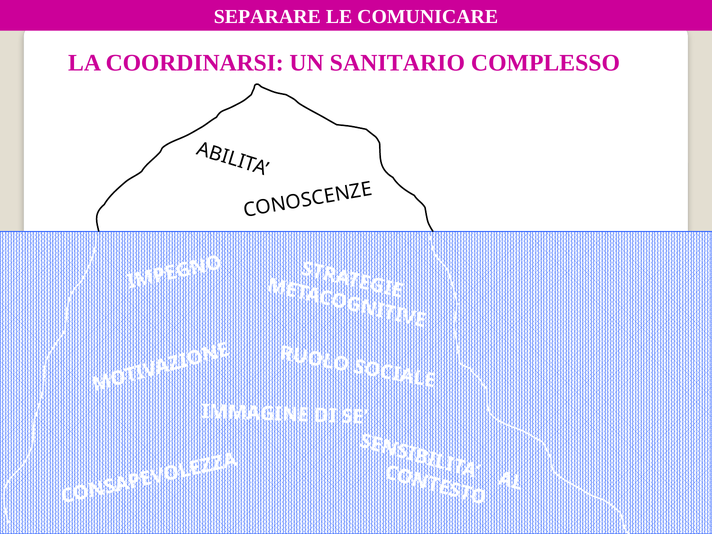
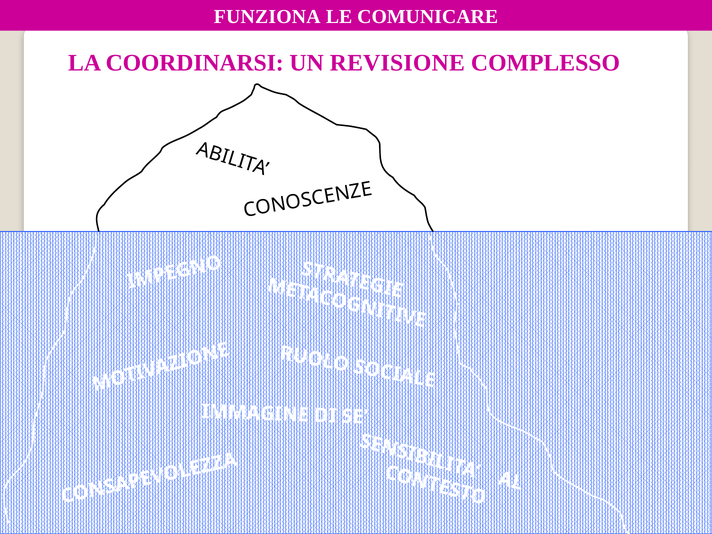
SEPARARE: SEPARARE -> FUNZIONA (267, 17)
SANITARIO: SANITARIO -> REVISIONE (397, 63)
